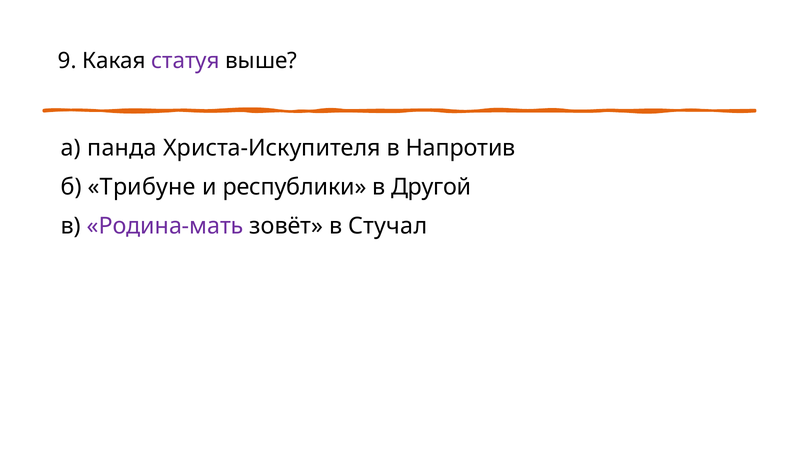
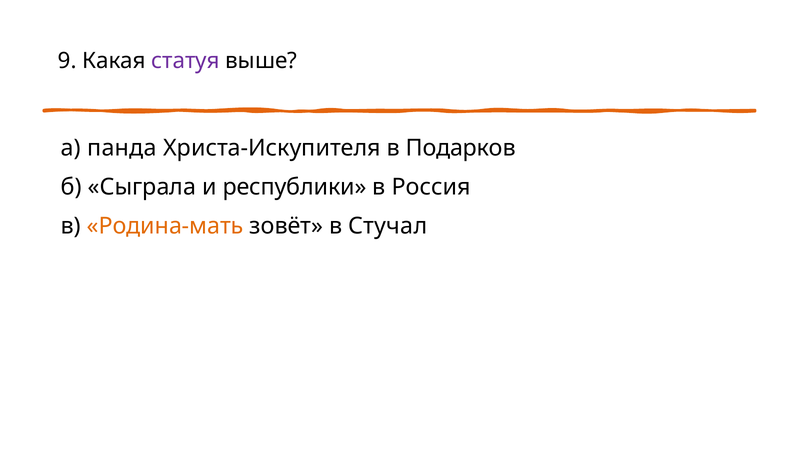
Напротив: Напротив -> Подарков (461, 148)
Трибуне: Трибуне -> Сыграла (142, 187)
Другой: Другой -> Россия (431, 187)
Родина-мать colour: purple -> orange (165, 226)
